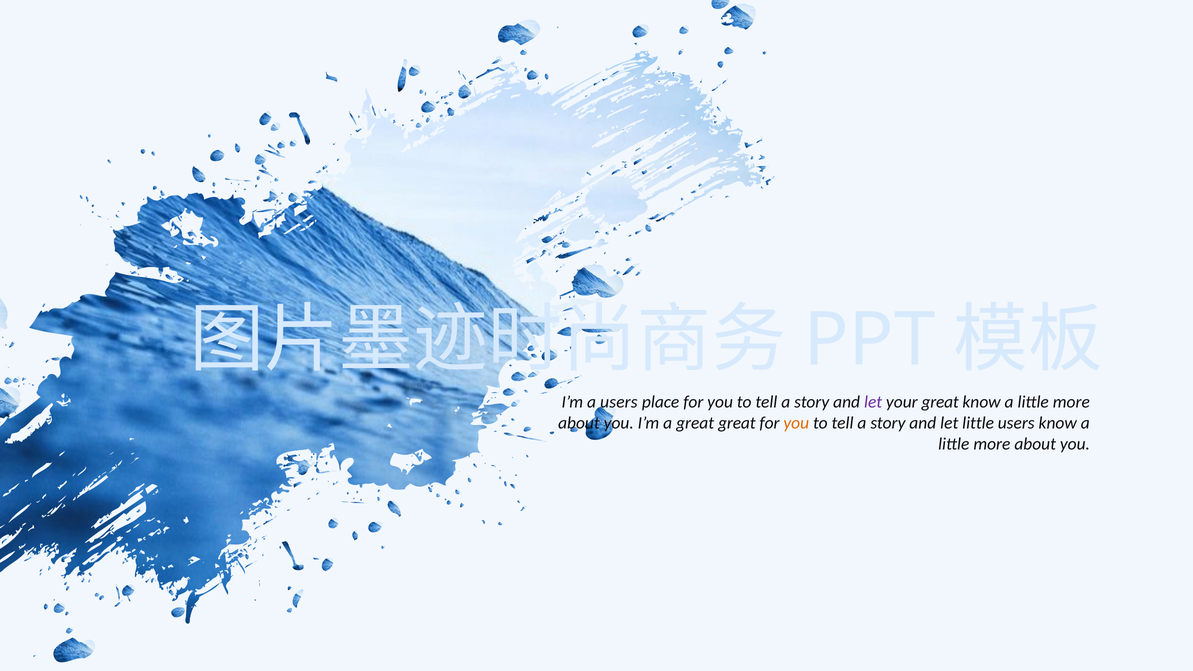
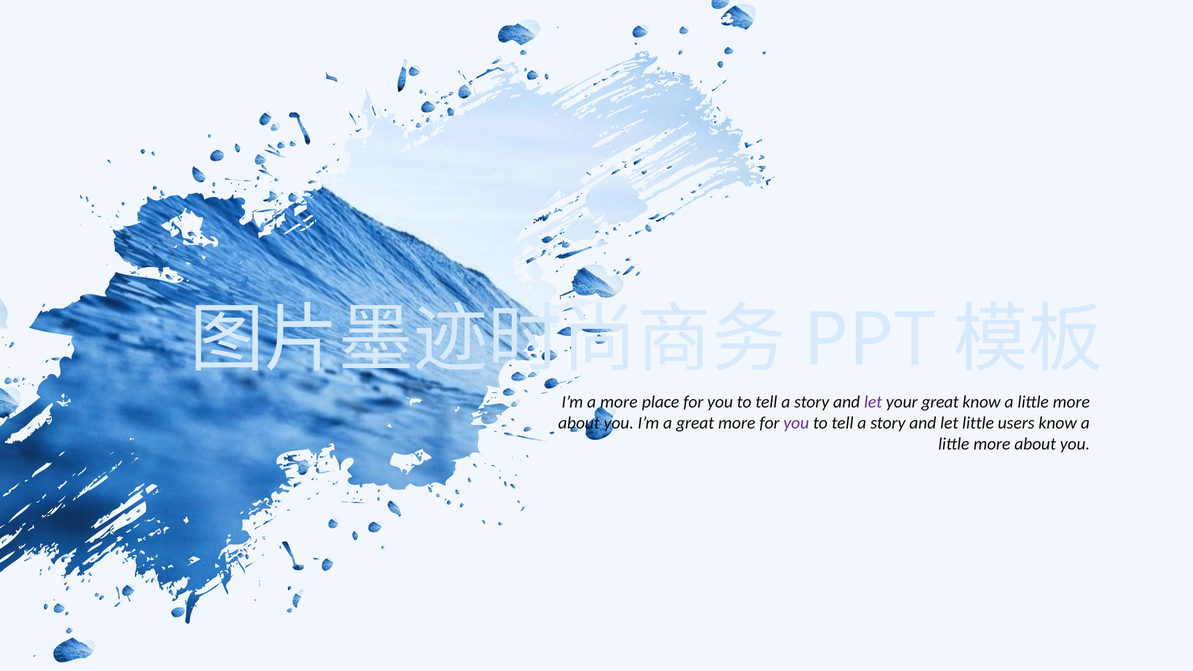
a users: users -> more (619, 402)
great great: great -> more (737, 423)
you colour: orange -> purple (796, 423)
